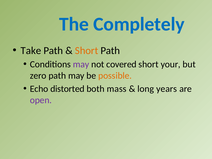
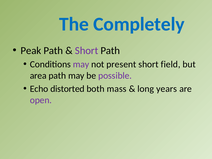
Take: Take -> Peak (31, 51)
Short colour: orange -> purple (87, 51)
covered: covered -> present (121, 64)
your: your -> field (171, 64)
zero: zero -> area (38, 76)
possible colour: orange -> purple (115, 76)
